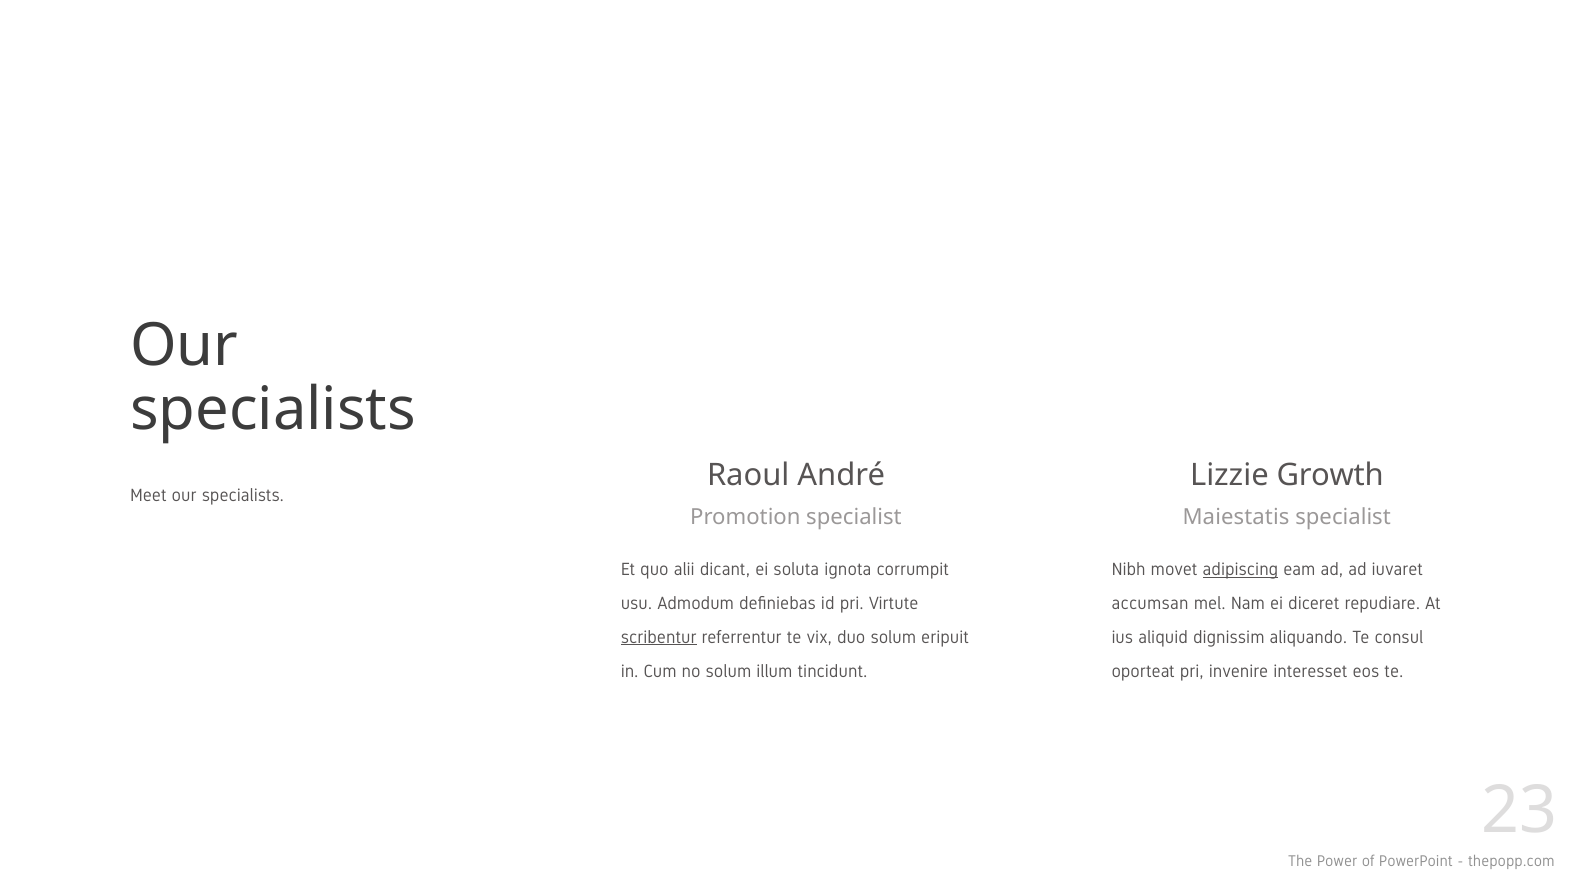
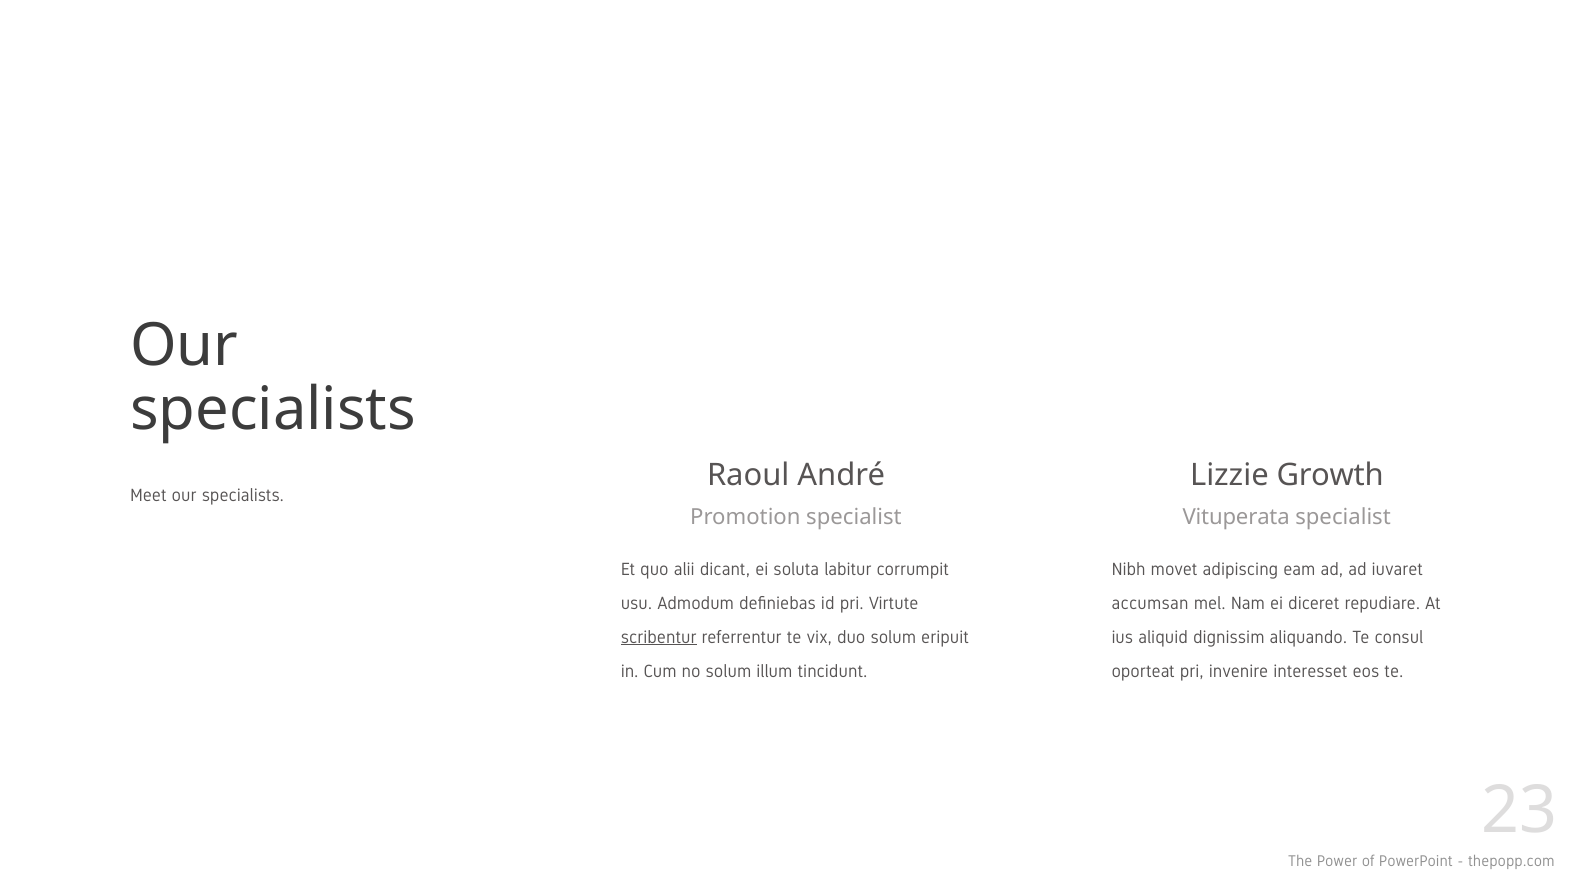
Maiestatis: Maiestatis -> Vituperata (1236, 518)
ignota: ignota -> labitur (848, 570)
adipiscing underline: present -> none (1241, 570)
